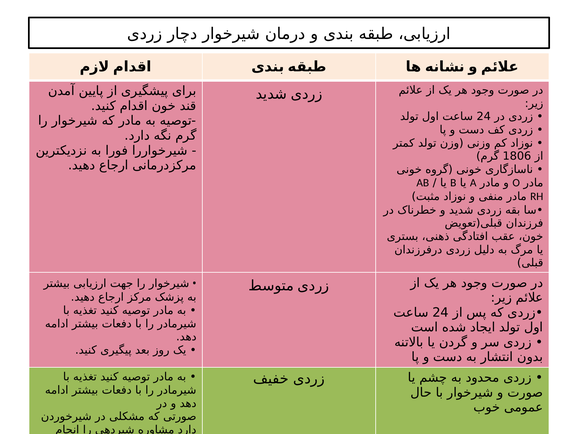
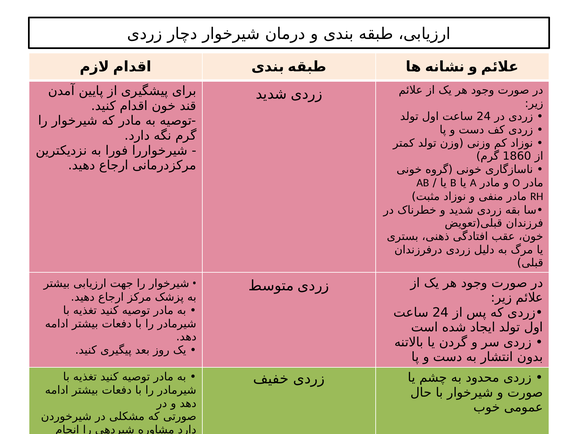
1806: 1806 -> 1860 (517, 156)
